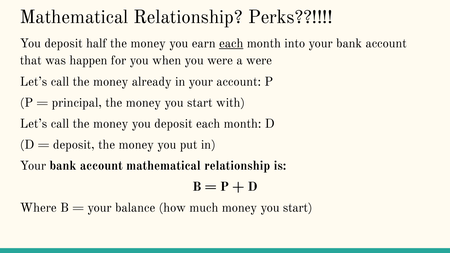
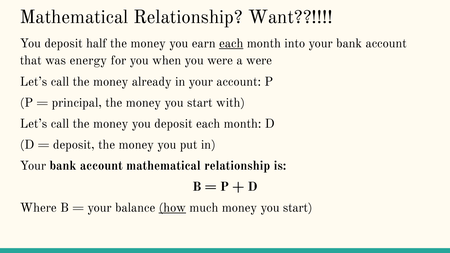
Perks: Perks -> Want (290, 17)
happen: happen -> energy (88, 61)
how underline: none -> present (172, 208)
